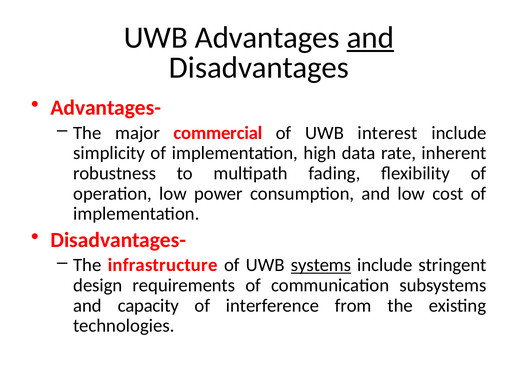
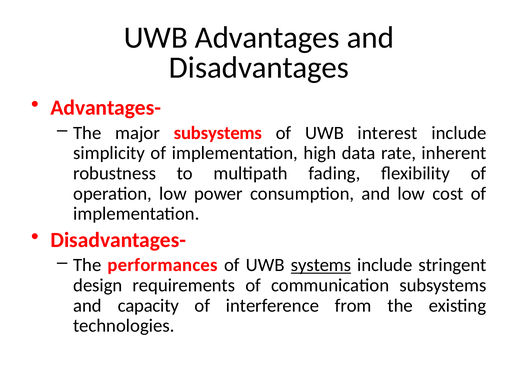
and underline: present -> none (370, 38)
major commercial: commercial -> subsystems (218, 133)
infrastructure: infrastructure -> performances (163, 265)
